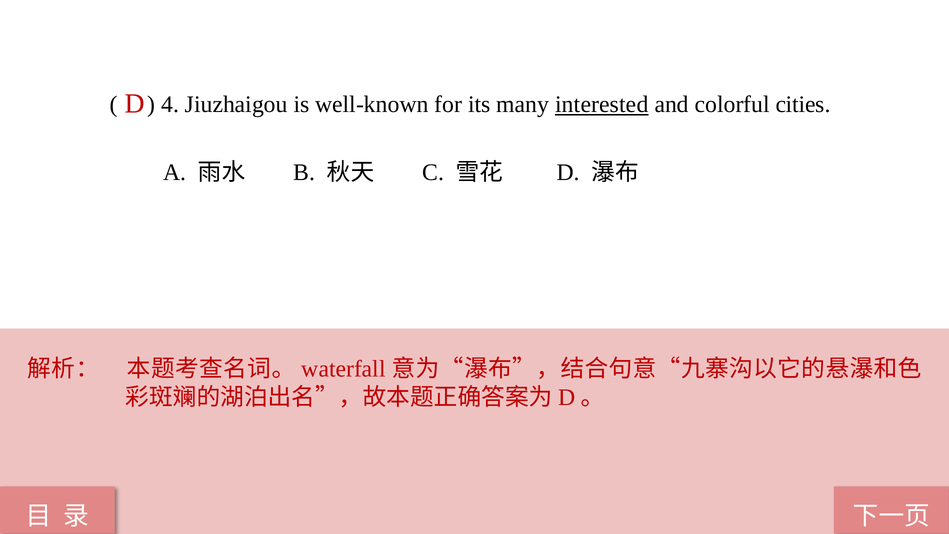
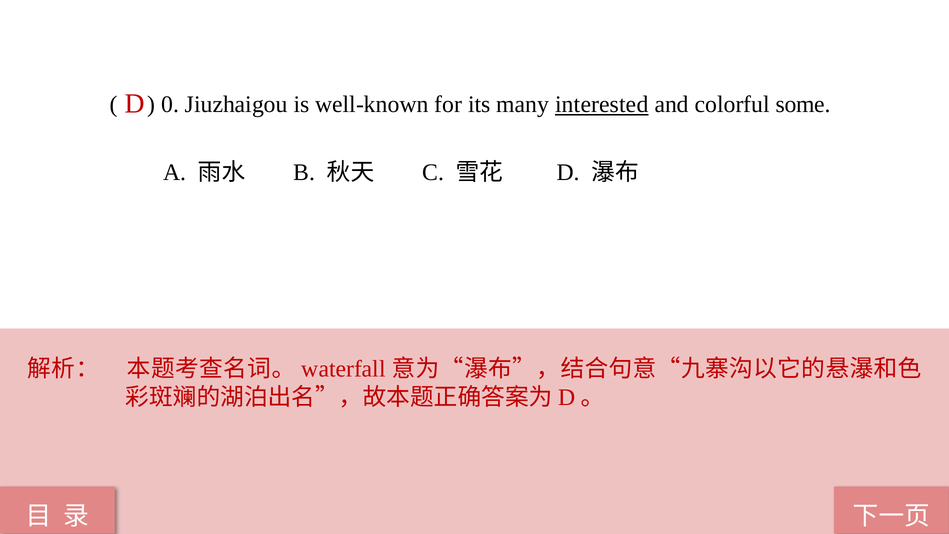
4: 4 -> 0 (170, 104)
cities: cities -> some (803, 104)
